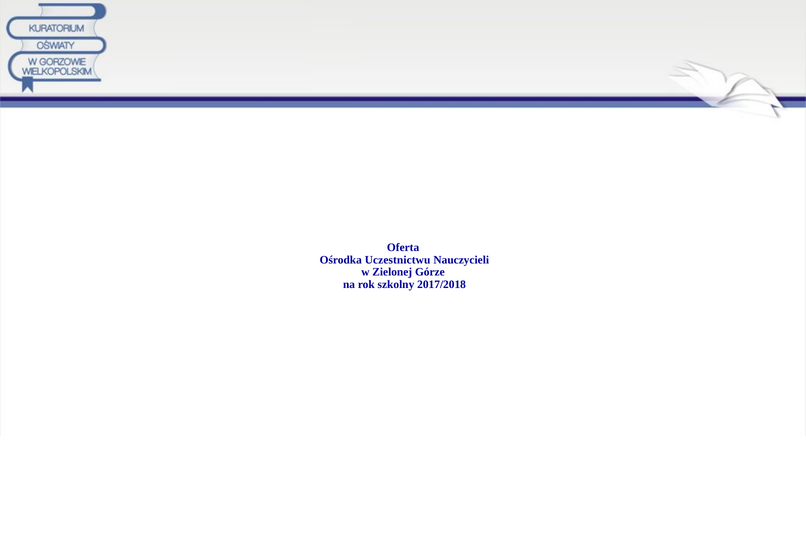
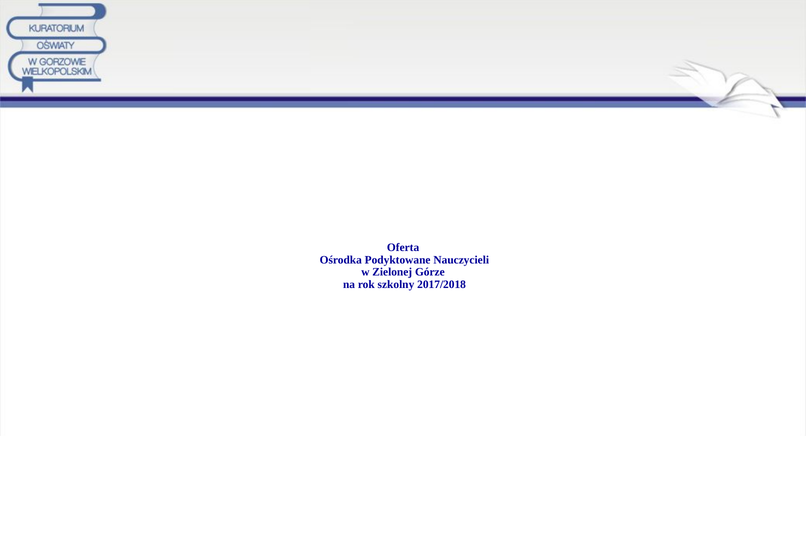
Uczestnictwu: Uczestnictwu -> Podyktowane (398, 260)
